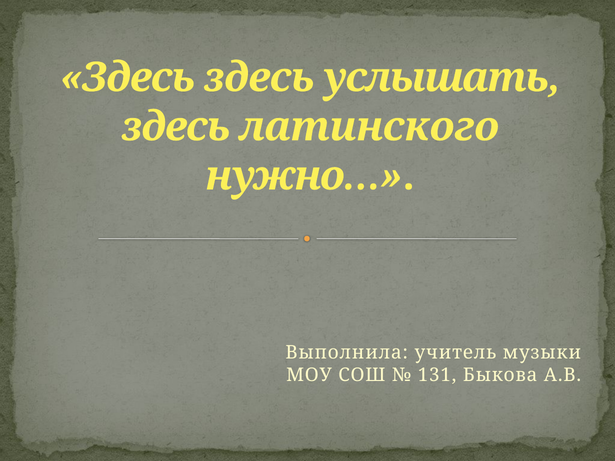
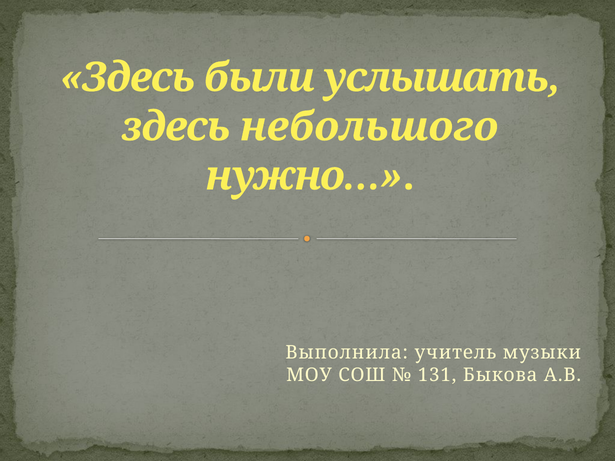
Здесь здесь: здесь -> были (259, 78)
латинского: латинского -> небольшого (369, 127)
